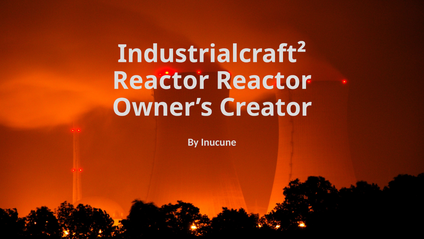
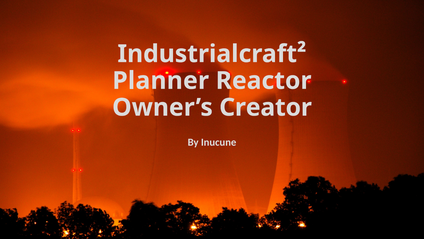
Reactor: Reactor -> Planner (161, 81)
